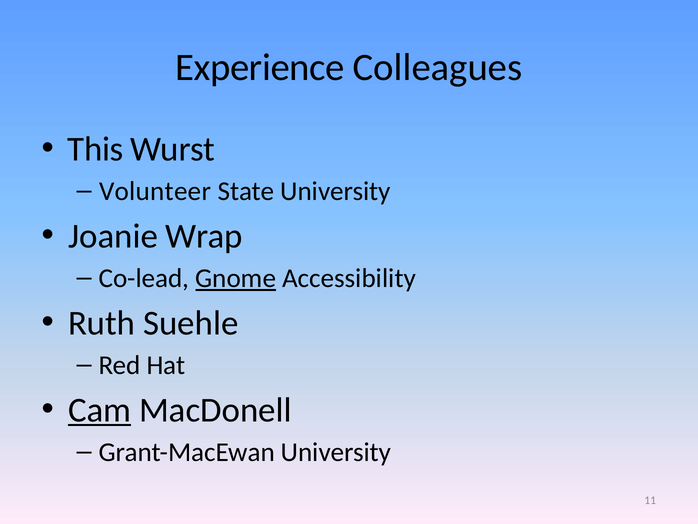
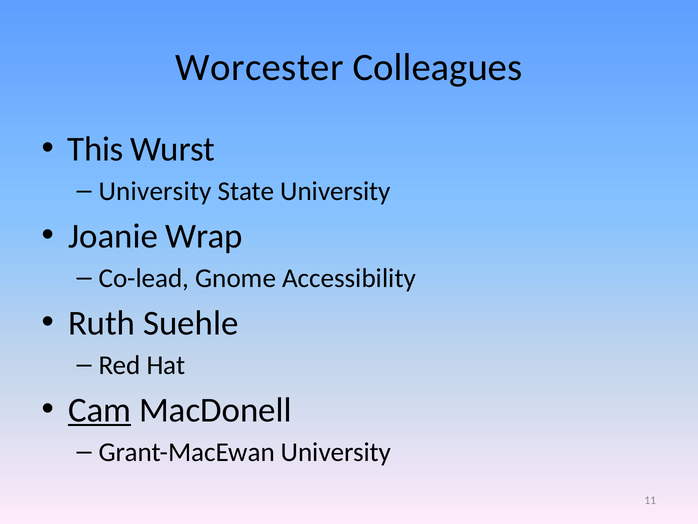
Experience: Experience -> Worcester (259, 67)
Volunteer: Volunteer -> University (155, 191)
Gnome underline: present -> none (236, 278)
